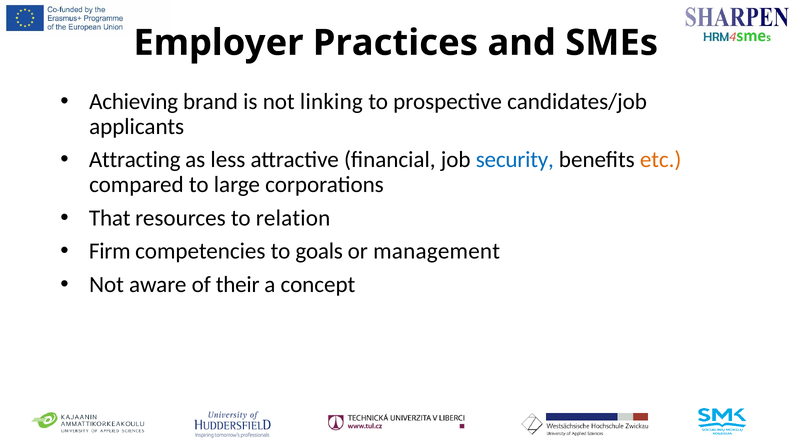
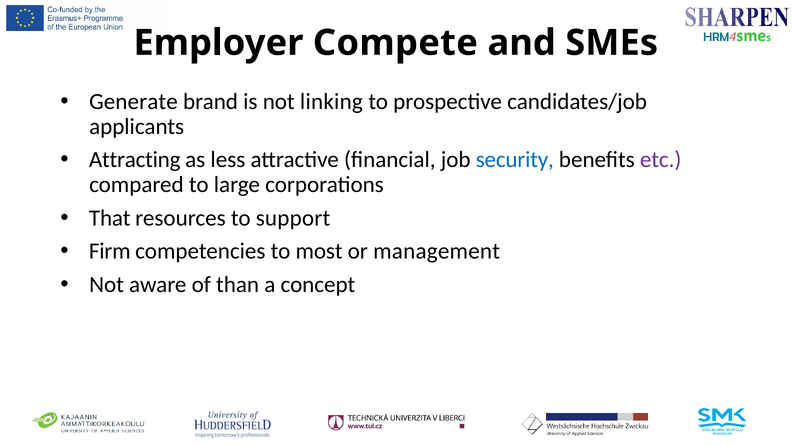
Practices: Practices -> Compete (395, 43)
Achieving: Achieving -> Generate (133, 101)
etc colour: orange -> purple (661, 160)
relation: relation -> support (293, 218)
goals: goals -> most (319, 251)
their: their -> than (238, 284)
